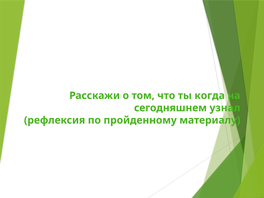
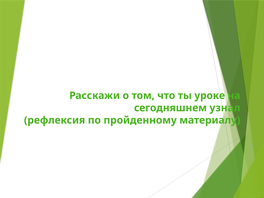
когда: когда -> уроке (210, 96)
